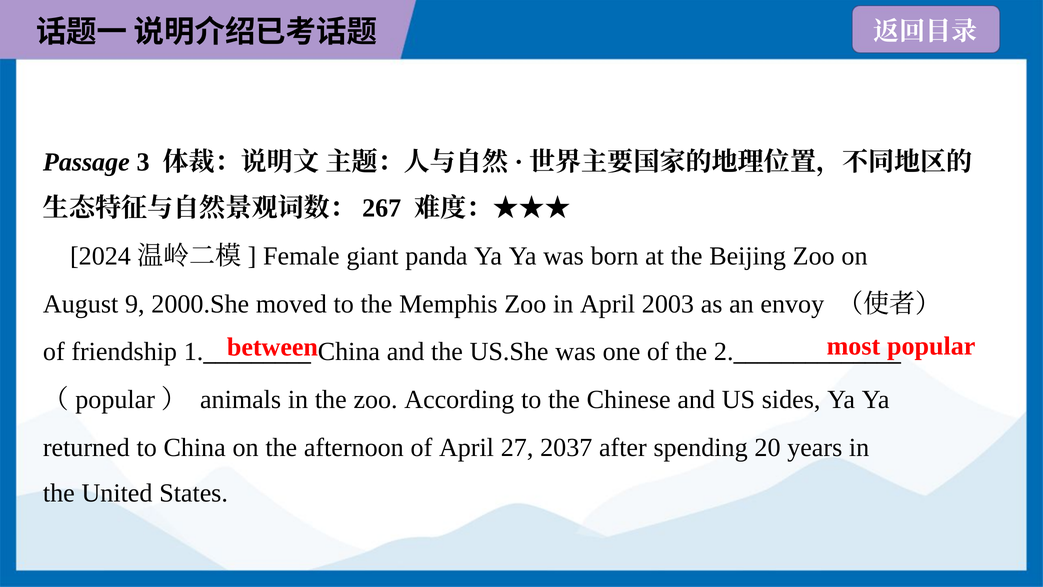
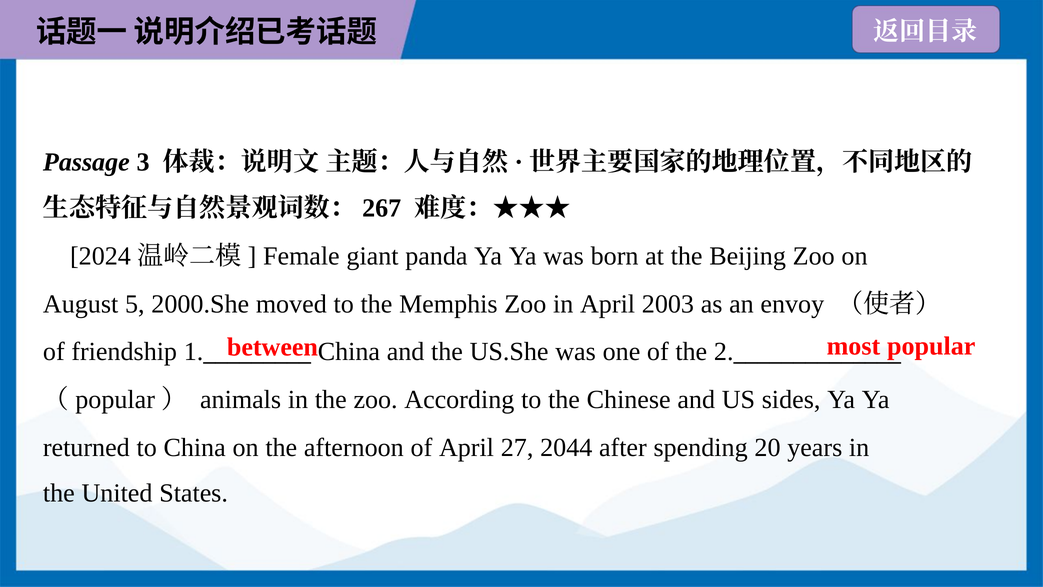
9: 9 -> 5 (135, 304)
2037: 2037 -> 2044 (566, 447)
